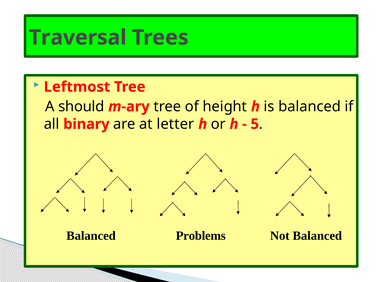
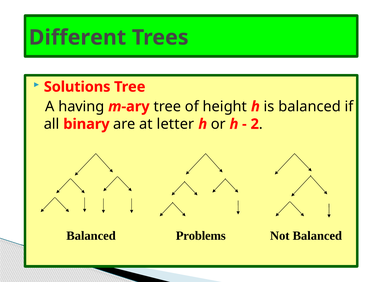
Traversal: Traversal -> Different (77, 38)
Leftmost: Leftmost -> Solutions (77, 87)
should: should -> having (81, 106)
5: 5 -> 2 (255, 124)
